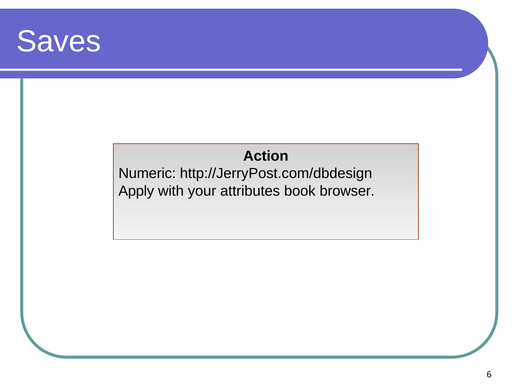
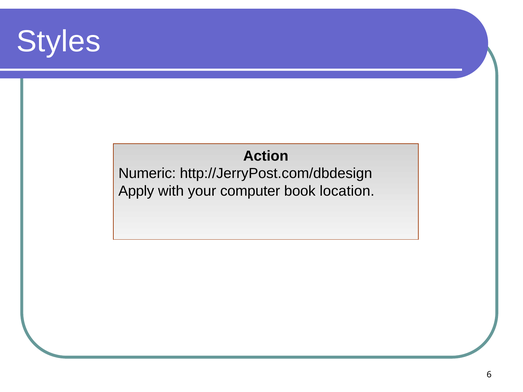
Saves: Saves -> Styles (59, 41)
attributes: attributes -> computer (250, 191)
browser: browser -> location (347, 191)
